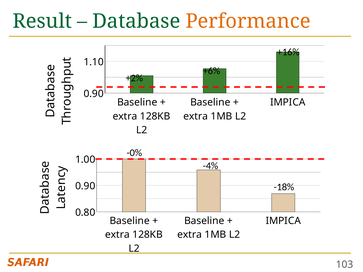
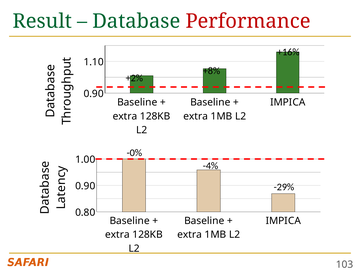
Performance colour: orange -> red (248, 21)
+6%: +6% -> +8% (211, 71)
-18%: -18% -> -29% (284, 187)
